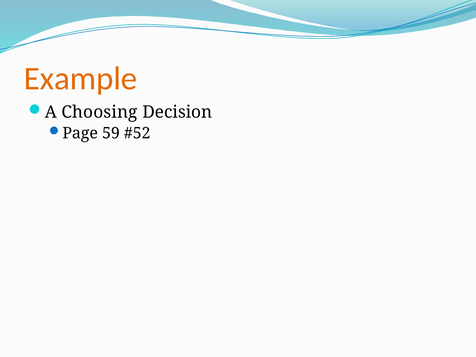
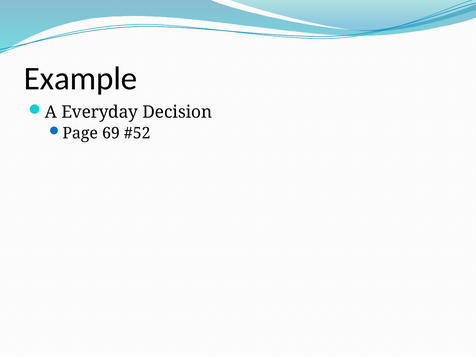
Example colour: orange -> black (81, 79)
Choosing: Choosing -> Everyday (100, 112)
59: 59 -> 69 (111, 133)
